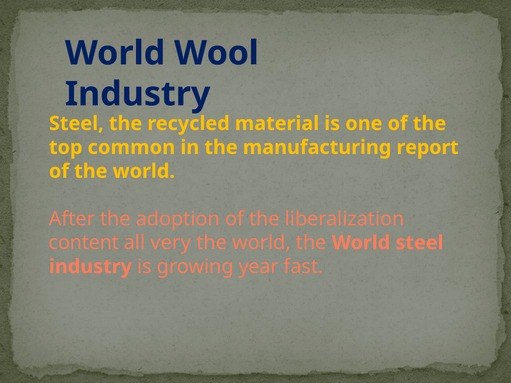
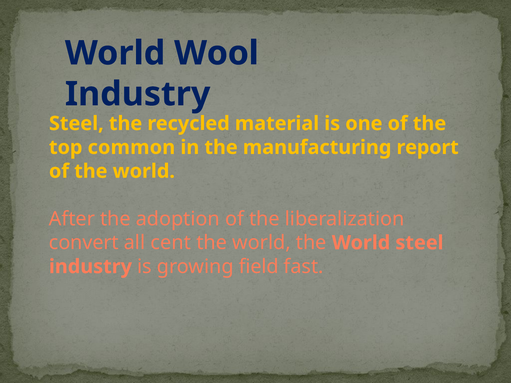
content: content -> convert (84, 243)
very: very -> cent (171, 243)
year: year -> field (259, 267)
